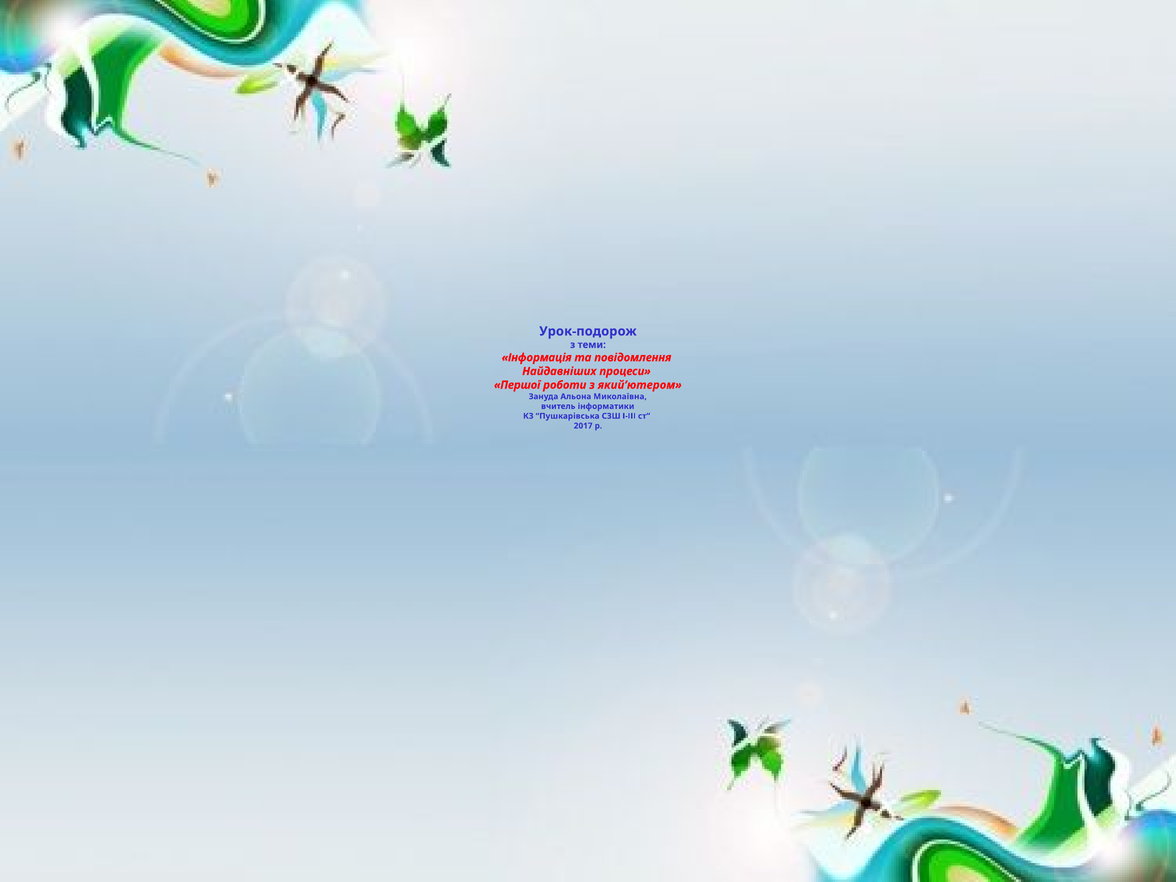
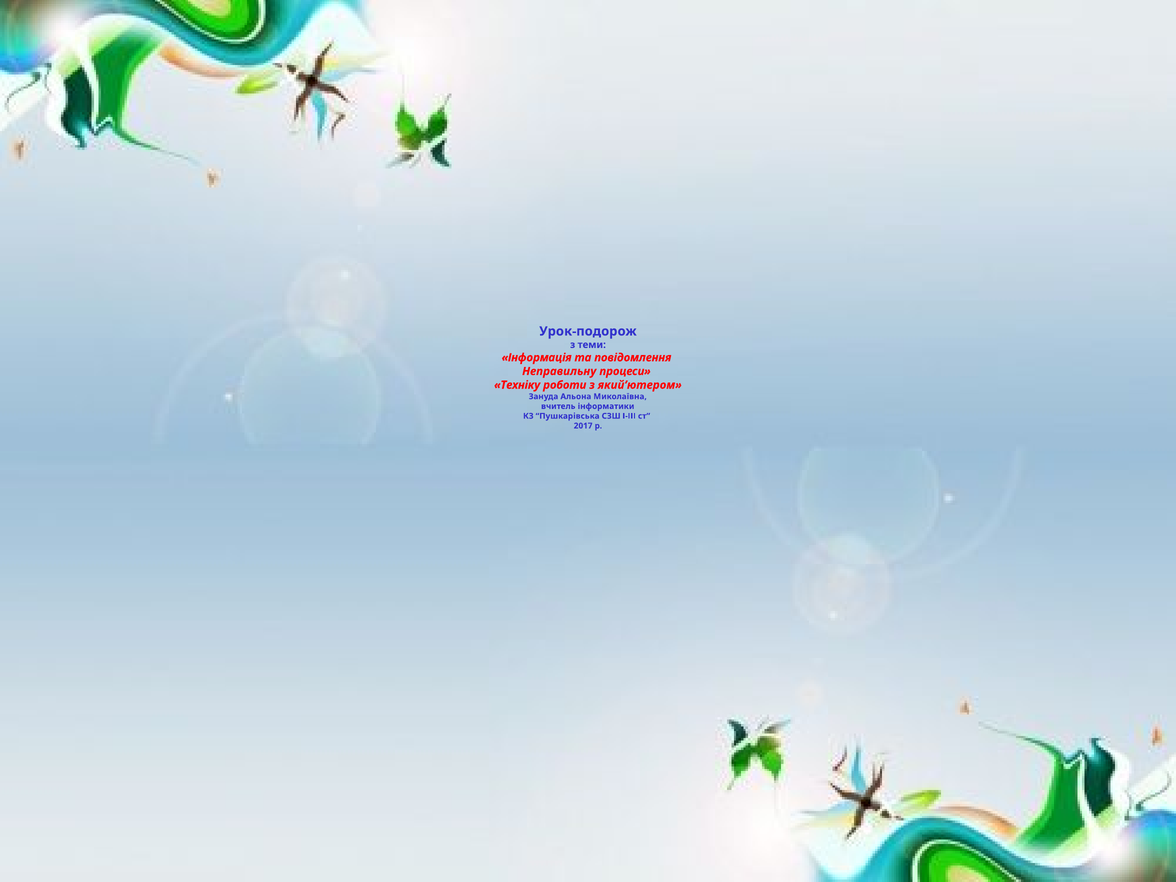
Найдавніших: Найдавніших -> Неправильну (559, 371)
Першої: Першої -> Техніку (517, 385)
